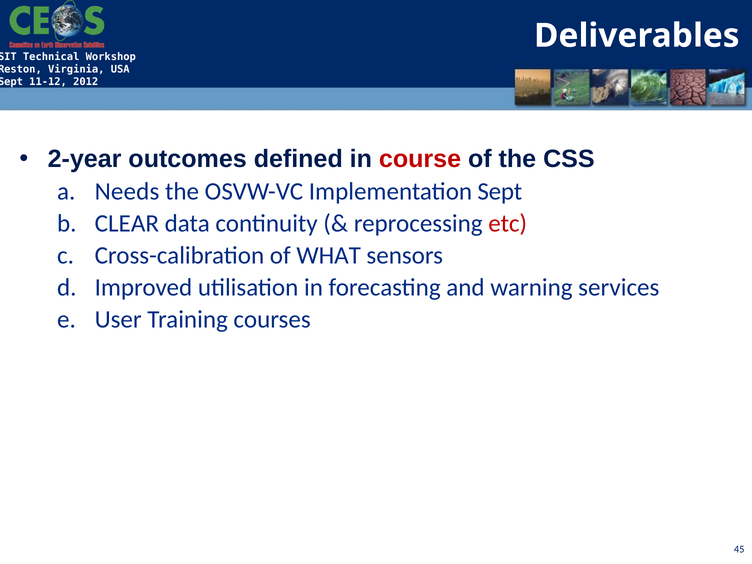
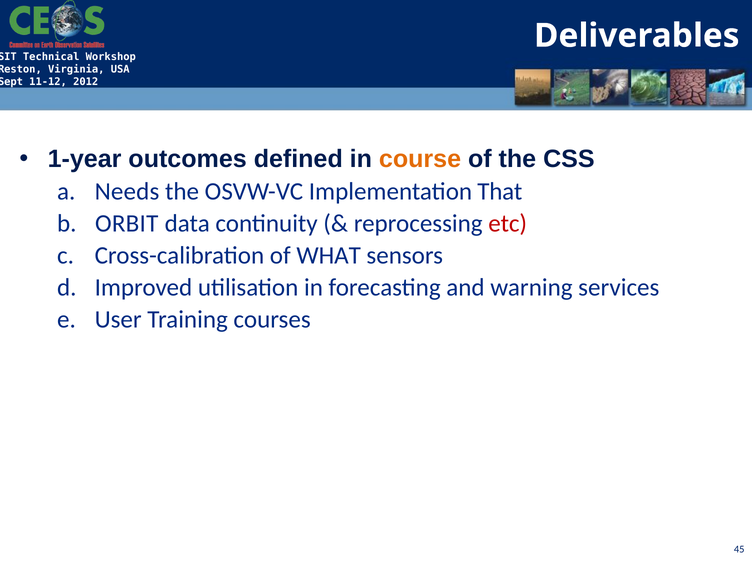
2-year: 2-year -> 1-year (85, 159)
course colour: red -> orange (420, 159)
Implementation Sept: Sept -> That (500, 191)
CLEAR: CLEAR -> ORBIT (127, 223)
